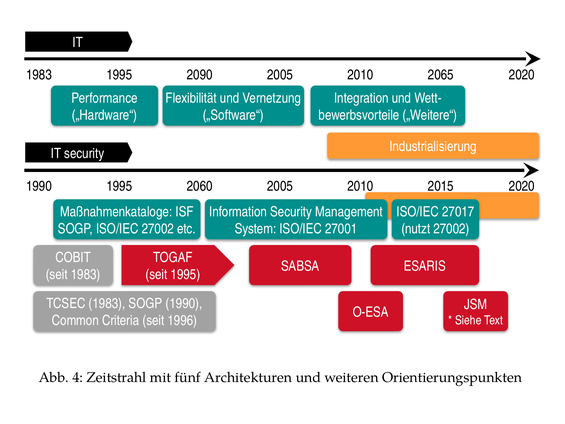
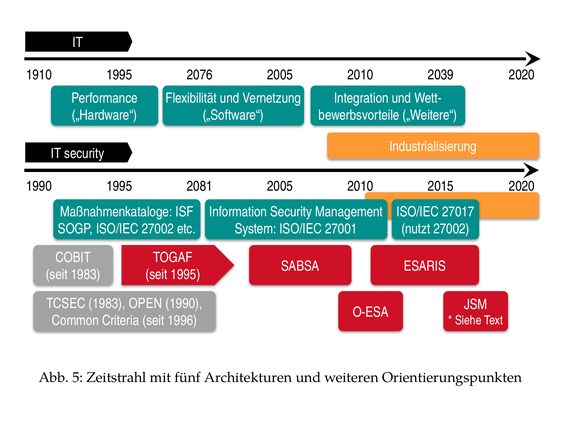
1983: 1983 -> 1910 (39, 75)
2090: 2090 -> 2076 (200, 75)
2065: 2065 -> 2039 (441, 75)
2060: 2060 -> 2081 (200, 186)
1983 SOGP: SOGP -> OPEN (145, 303)
4: 4 -> 5 (78, 377)
